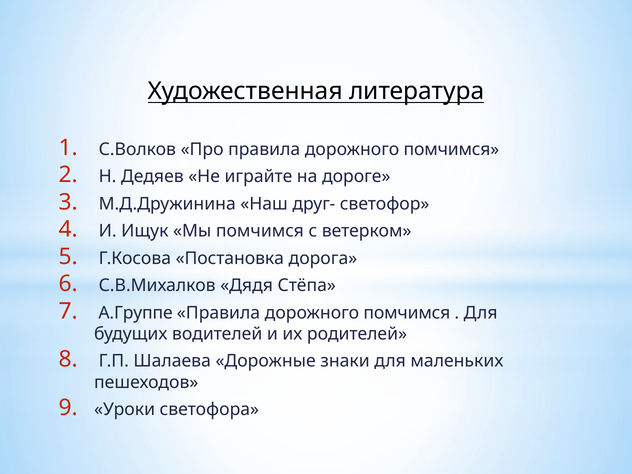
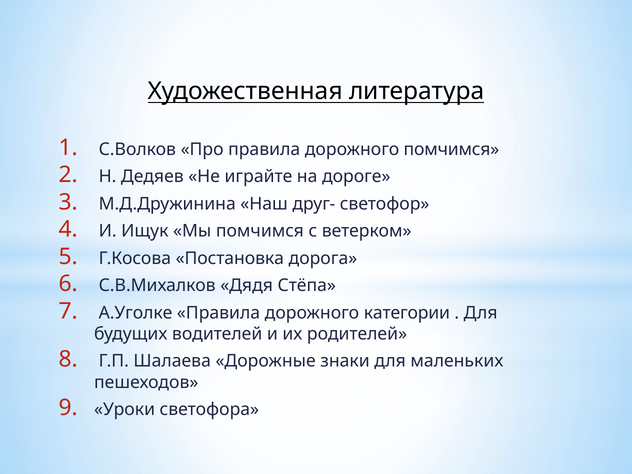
А.Группе: А.Группе -> А.Уголке (136, 313)
помчимся: помчимся -> категории (407, 313)
